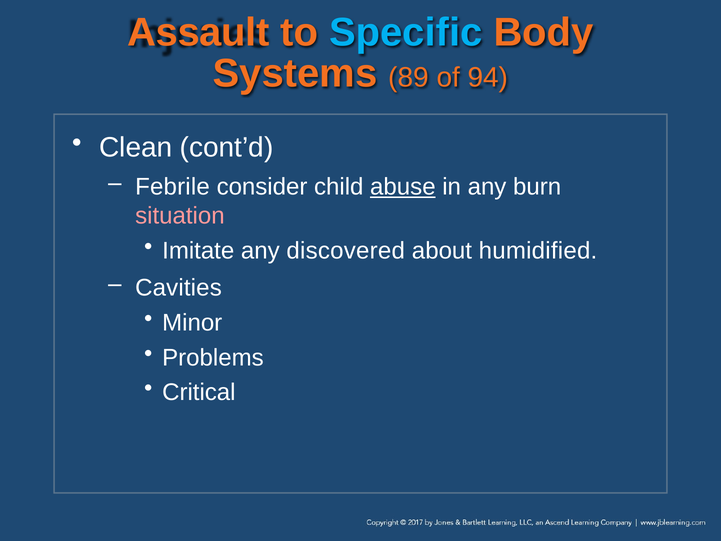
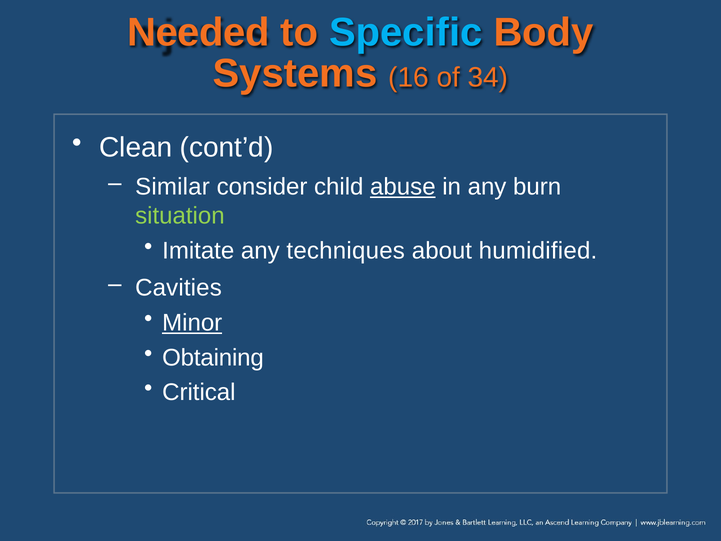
Assault: Assault -> Needed (198, 33)
89: 89 -> 16 (409, 77)
94: 94 -> 34 (488, 77)
Febrile: Febrile -> Similar (172, 187)
situation colour: pink -> light green (180, 216)
discovered: discovered -> techniques (346, 250)
Minor underline: none -> present (192, 323)
Problems: Problems -> Obtaining (213, 357)
